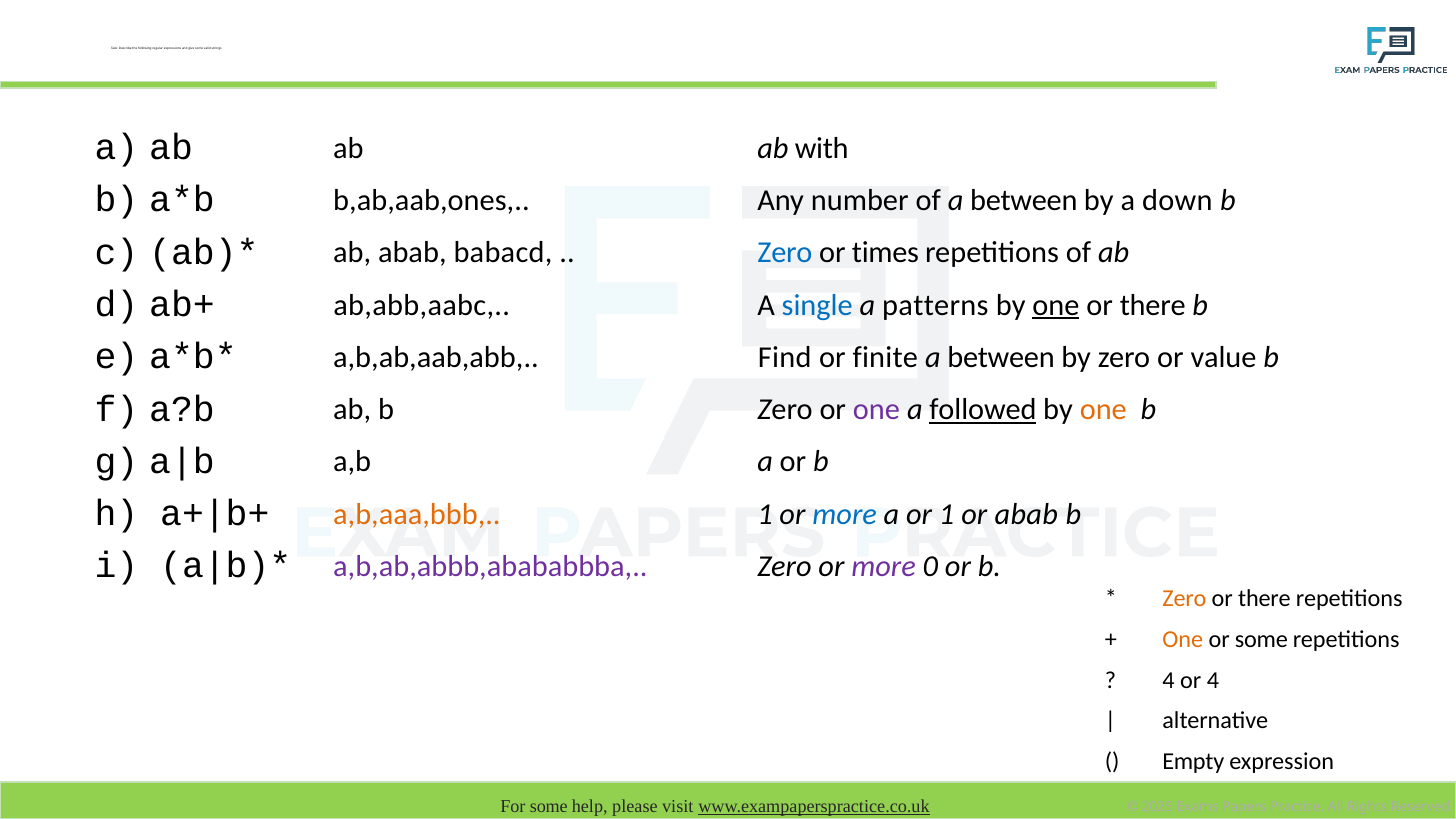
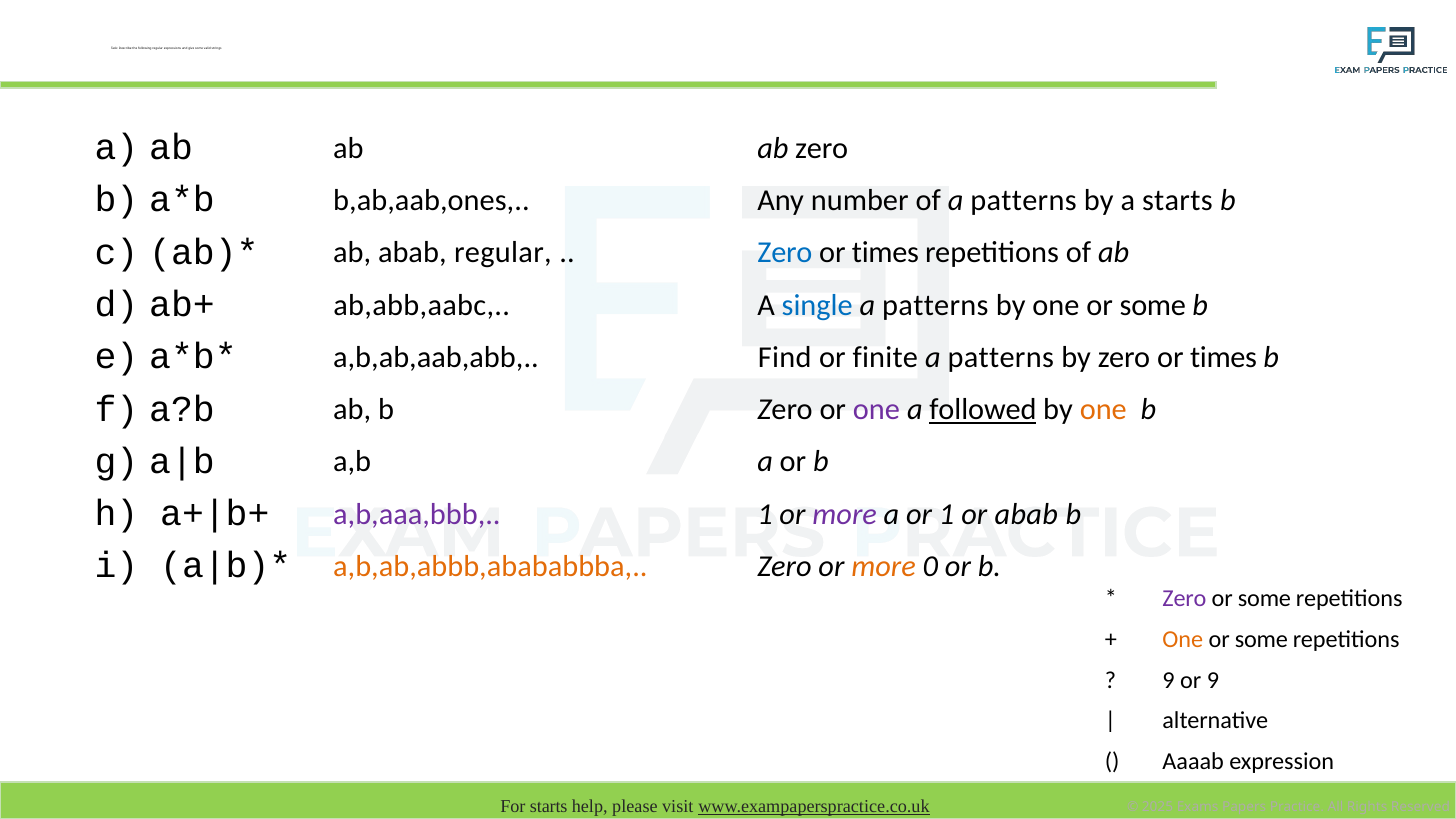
ab with: with -> zero (822, 148)
of a between: between -> patterns (1023, 200)
a down: down -> starts (1177, 200)
abab babacd: babacd -> regular (503, 253)
one underline: present -> none (1056, 305)
there: there -> some (1153, 305)
between: between -> patterns (1001, 357)
by zero or value: value -> times (1224, 357)
a,b,aaa,bbb colour: orange -> purple (417, 514)
more colour: blue -> purple (845, 514)
a,b,ab,abbb,abababbba colour: purple -> orange (490, 566)
more colour: purple -> orange (884, 566)
Zero colour: orange -> purple (1184, 599)
there: there -> some (1264, 599)
4: 4 -> 9 (1169, 680)
or 4: 4 -> 9 (1213, 680)
Empty: Empty -> Aaaab (1193, 761)
some: some -> starts (549, 806)
